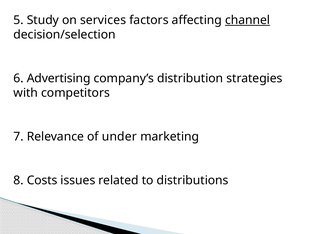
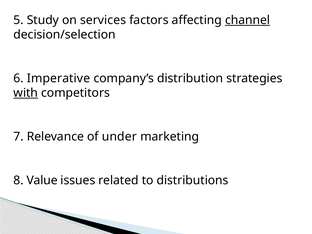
Advertising: Advertising -> Imperative (59, 78)
with underline: none -> present (26, 93)
Costs: Costs -> Value (42, 180)
